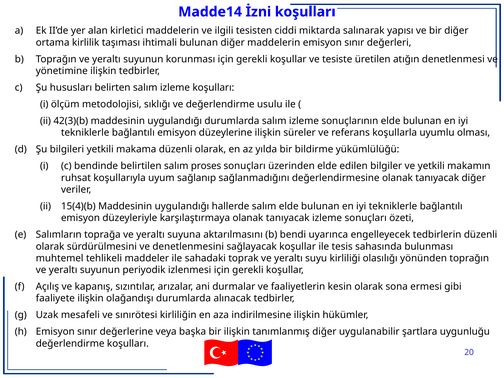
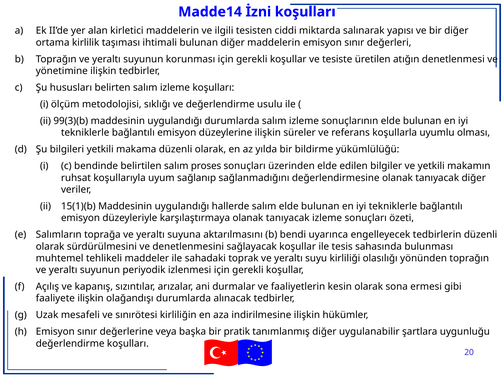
42(3)(b: 42(3)(b -> 99(3)(b (71, 121)
15(4)(b: 15(4)(b -> 15(1)(b (78, 206)
bir ilişkin: ilişkin -> pratik (237, 332)
